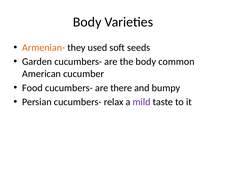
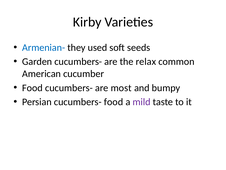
Body: Body -> Kirby (87, 22)
Armenian- colour: orange -> blue (44, 47)
the body: body -> relax (146, 61)
there: there -> most (121, 88)
cucumbers- relax: relax -> food (114, 102)
